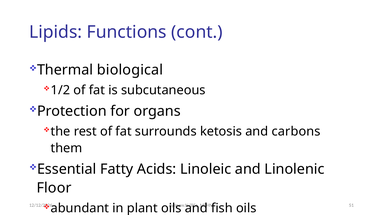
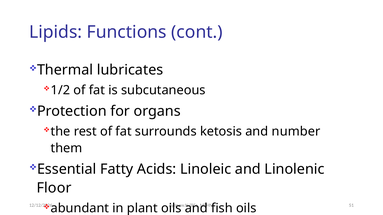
biological: biological -> lubricates (130, 70)
carbons: carbons -> number (296, 132)
